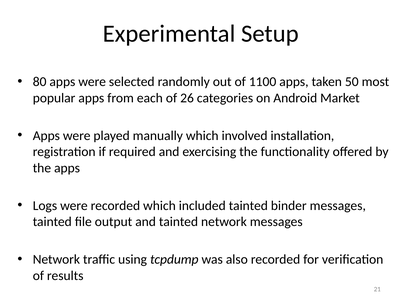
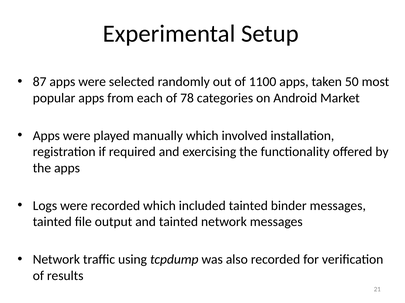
80: 80 -> 87 (40, 82)
26: 26 -> 78 (187, 98)
